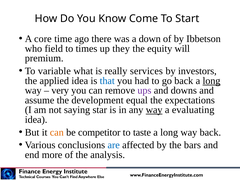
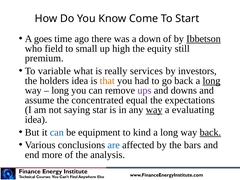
core: core -> goes (43, 39)
Ibbetson underline: none -> present (204, 39)
times: times -> small (86, 49)
they: they -> high (121, 49)
will: will -> still (182, 49)
applied: applied -> holders (54, 81)
that colour: blue -> orange (107, 81)
very: very -> long (60, 90)
development: development -> concentrated (97, 100)
can colour: orange -> blue (57, 132)
competitor: competitor -> equipment (99, 132)
taste: taste -> kind (142, 132)
back underline: none -> present (210, 132)
